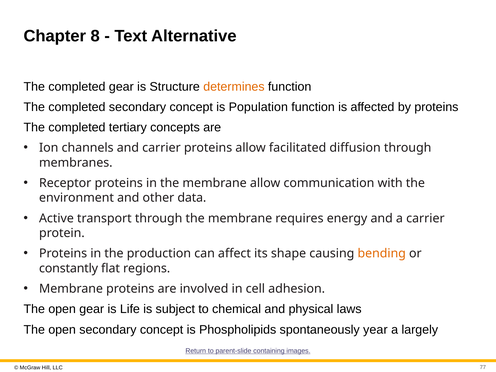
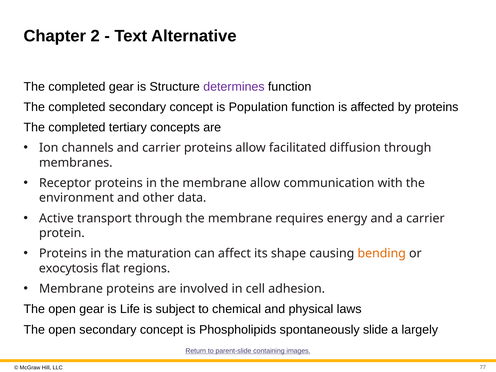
8: 8 -> 2 (95, 36)
determines colour: orange -> purple (234, 87)
production: production -> maturation (159, 254)
constantly: constantly -> exocytosis (69, 268)
year: year -> slide (376, 330)
